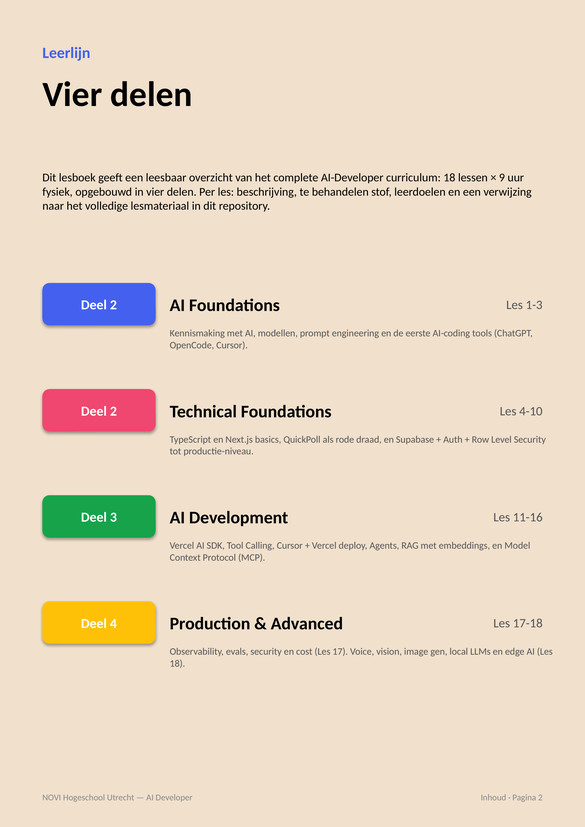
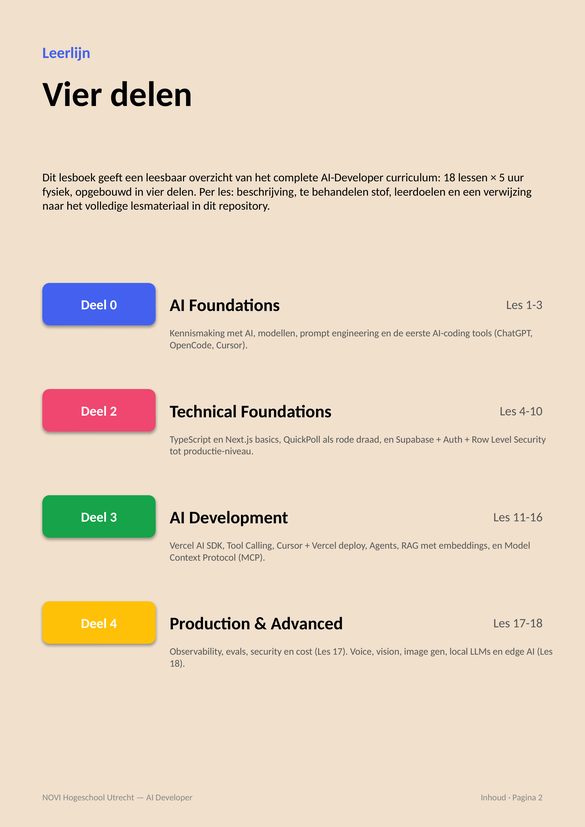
9: 9 -> 5 (502, 178)
2: 2 -> 0 (113, 305)
